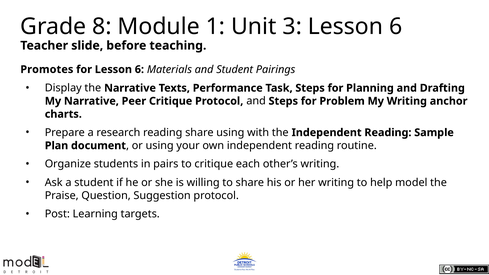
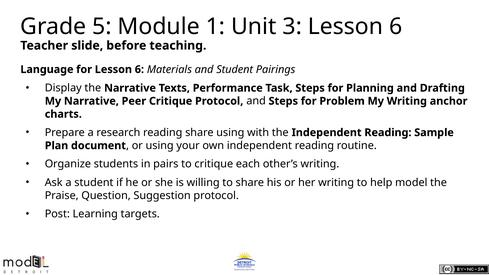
8: 8 -> 5 (102, 26)
Promotes: Promotes -> Language (47, 69)
